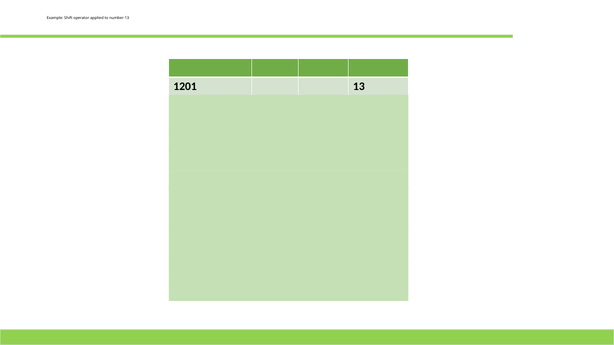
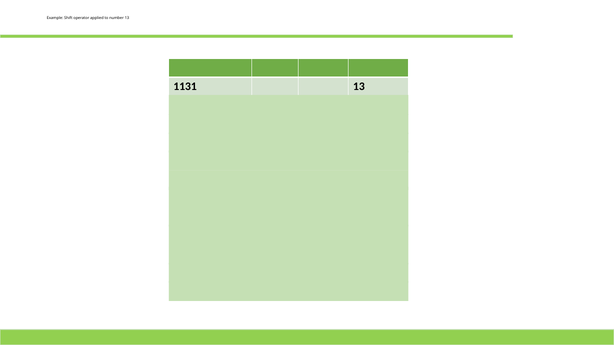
1201: 1201 -> 1131 (185, 87)
